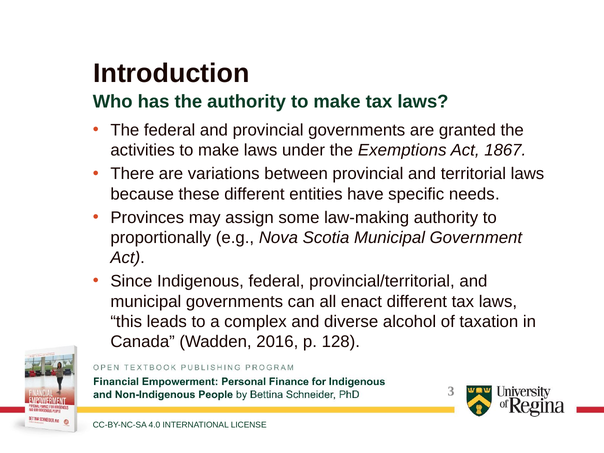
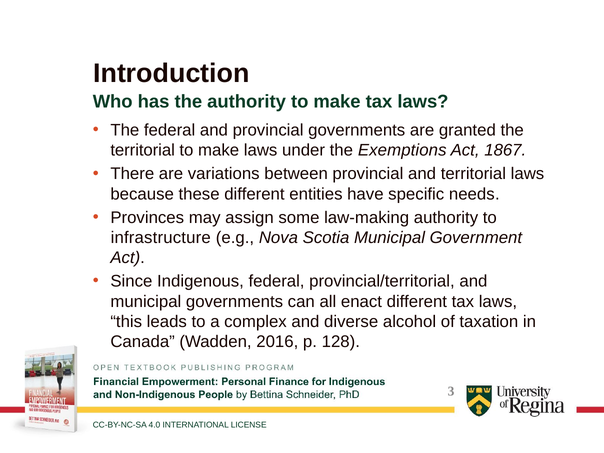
activities: activities -> territorial (143, 150)
proportionally: proportionally -> infrastructure (161, 238)
